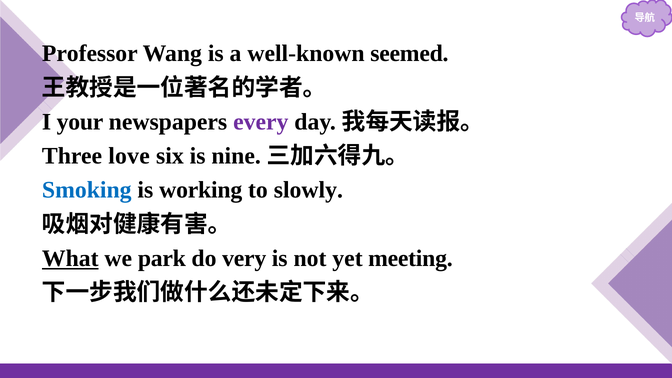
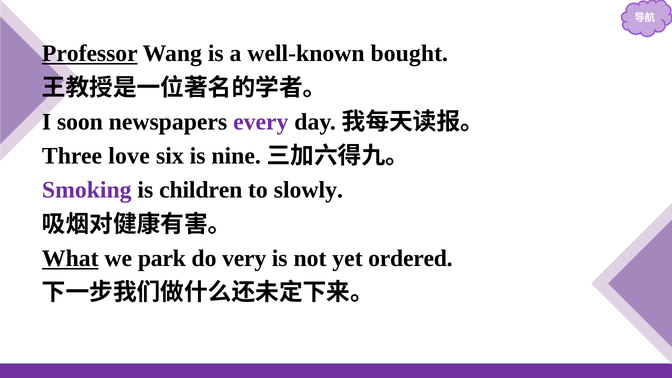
Professor underline: none -> present (90, 54)
seemed: seemed -> bought (409, 54)
your: your -> soon (80, 122)
Smoking colour: blue -> purple (87, 190)
working: working -> children (201, 190)
meeting: meeting -> ordered (410, 258)
